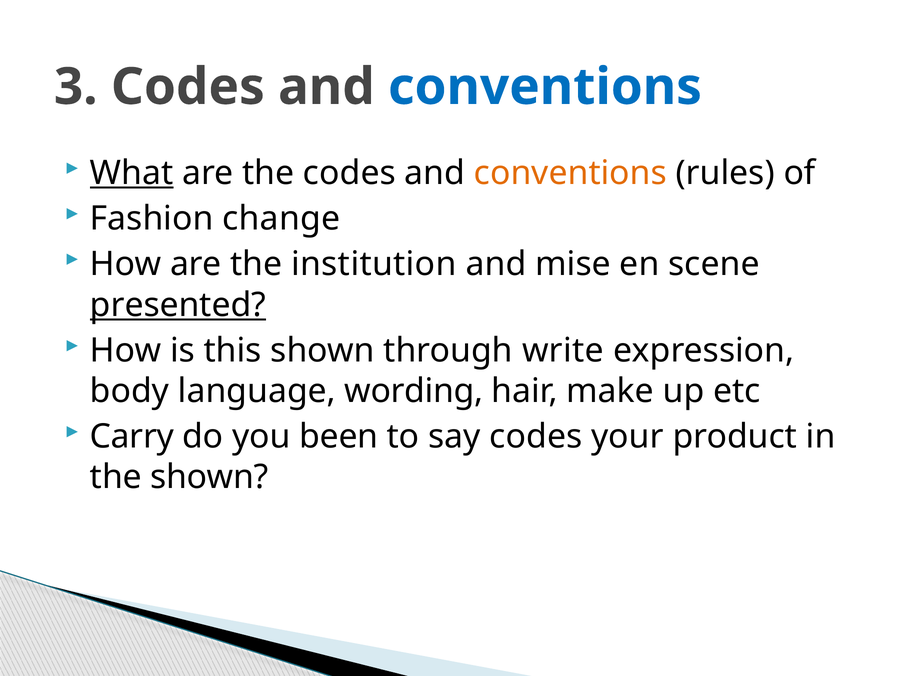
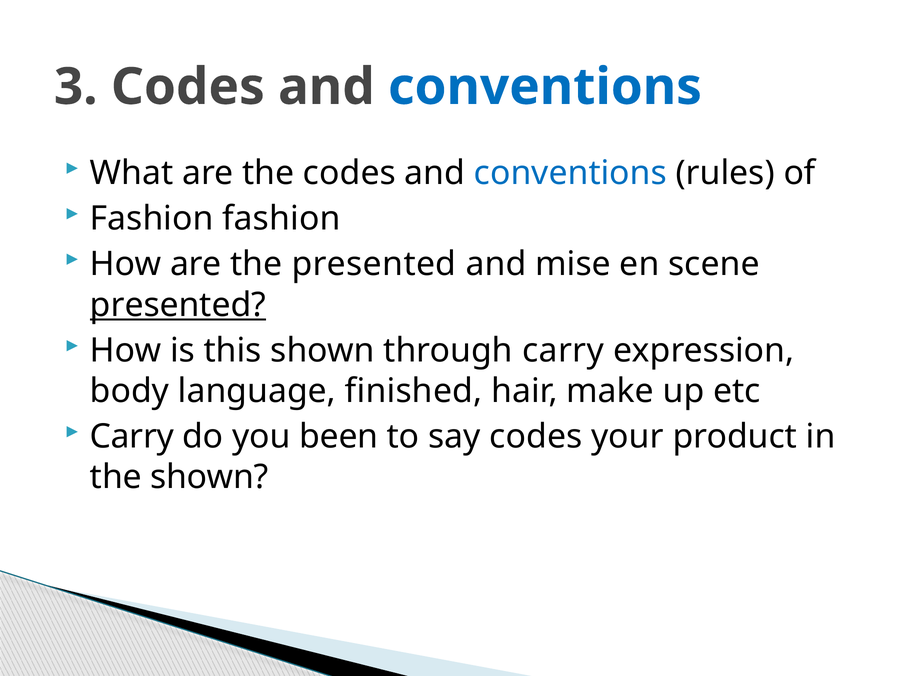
What underline: present -> none (132, 173)
conventions colour: orange -> blue (570, 173)
Fashion change: change -> fashion (281, 219)
the institution: institution -> presented (374, 264)
through write: write -> carry (563, 350)
wording: wording -> finished (414, 391)
